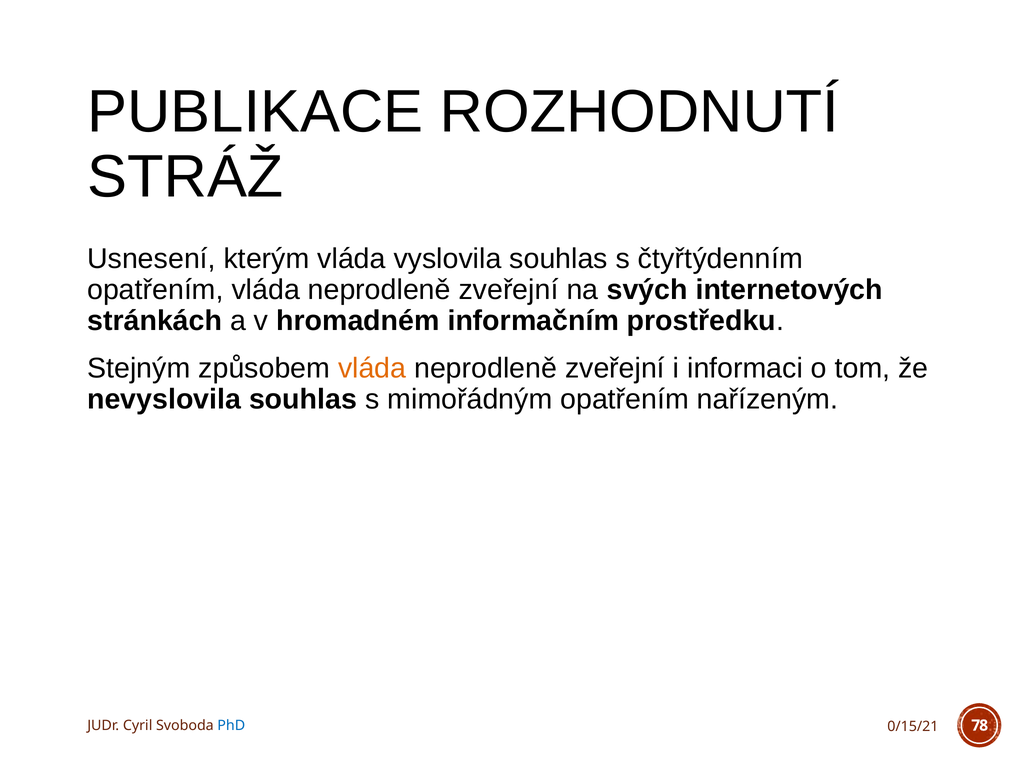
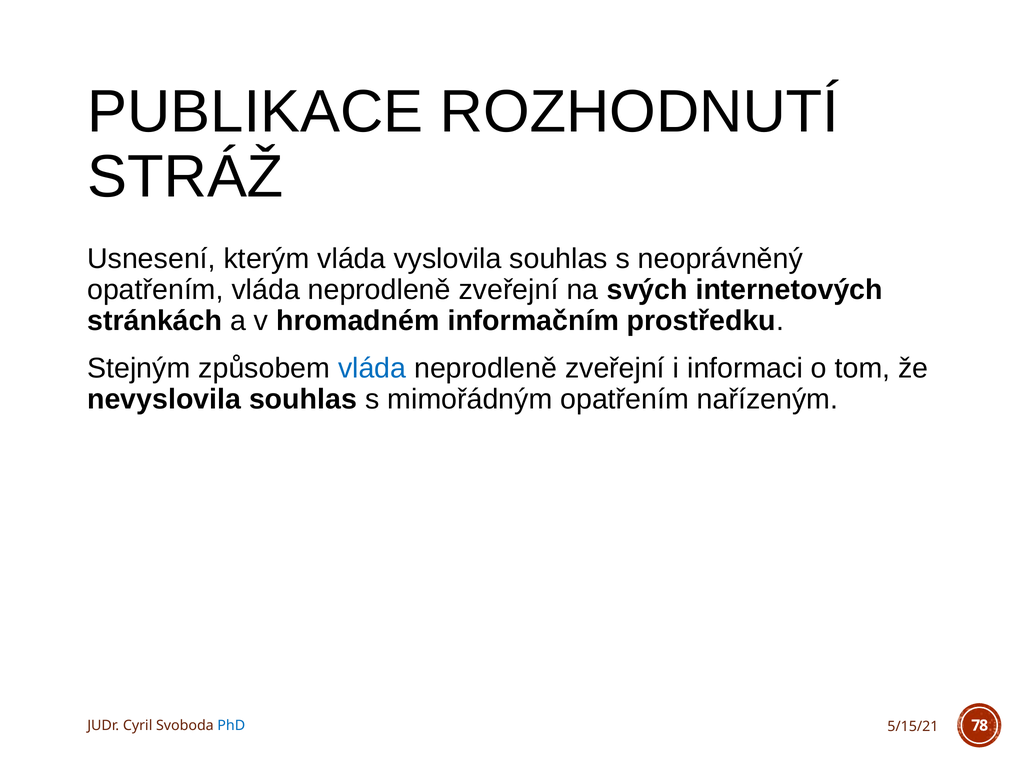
čtyřtýdenním: čtyřtýdenním -> neoprávněný (720, 259)
vláda colour: orange -> blue (372, 368)
0/15/21: 0/15/21 -> 5/15/21 (913, 726)
